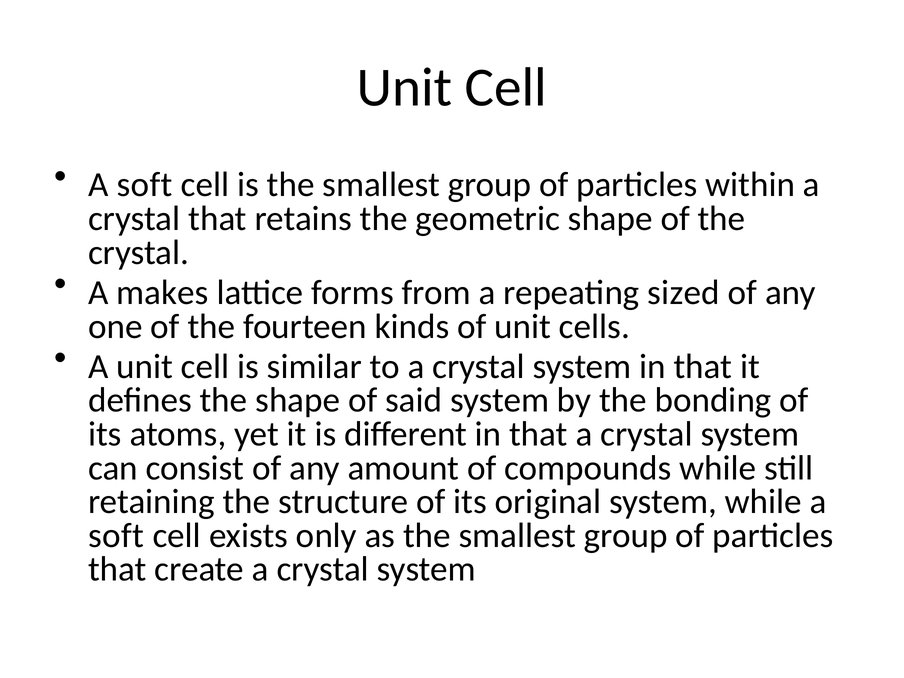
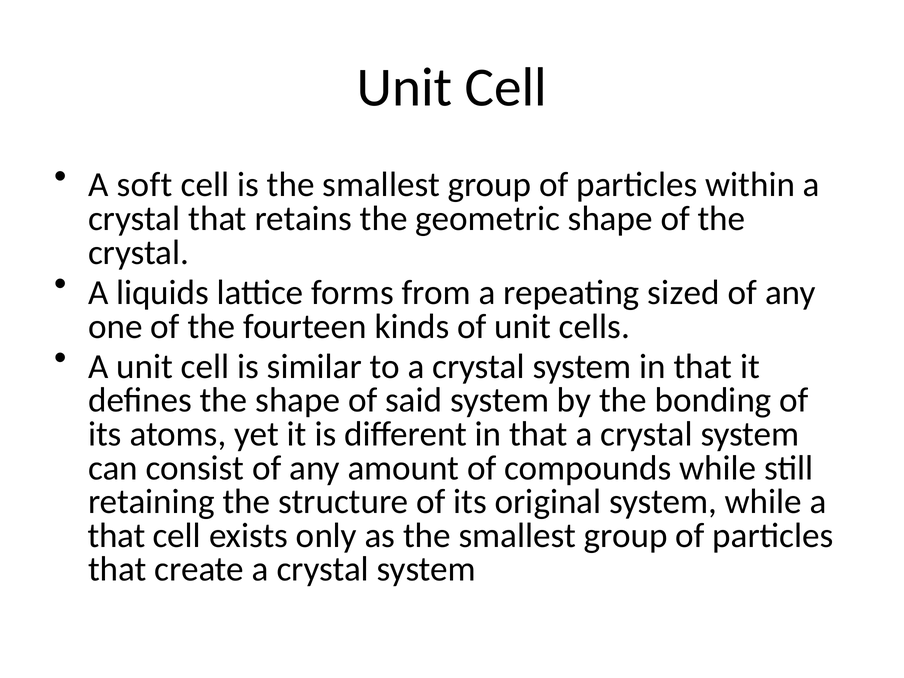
makes: makes -> liquids (163, 293)
soft: soft -> that (117, 535)
